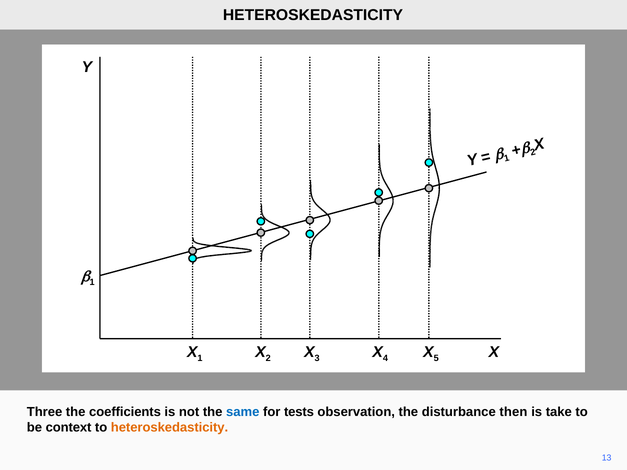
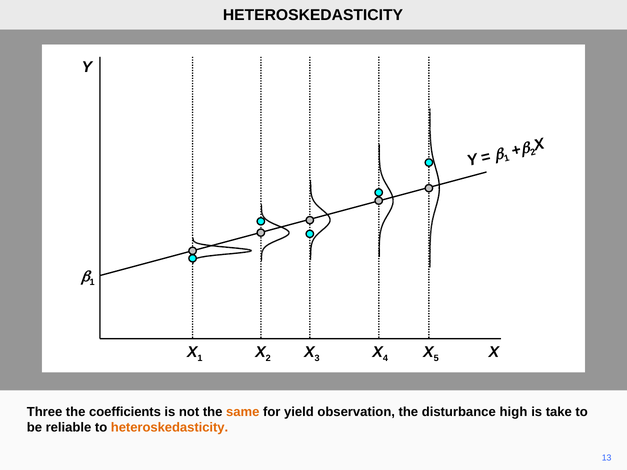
same colour: blue -> orange (243, 412)
tests: tests -> yield (299, 412)
then: then -> high (513, 412)
context: context -> reliable (68, 428)
